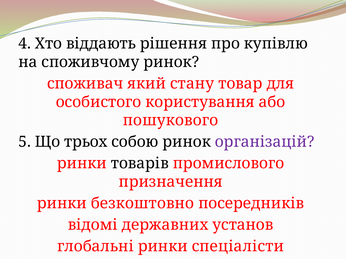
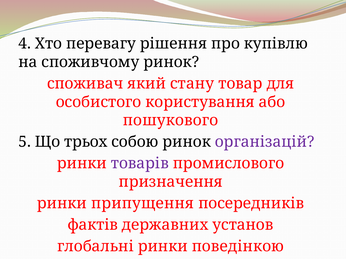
віддають: віддають -> перевагу (101, 44)
товарів colour: black -> purple (140, 164)
безкоштовно: безкоштовно -> припущення (142, 204)
відомі: відомі -> фактів (93, 225)
спеціалісти: спеціалісти -> поведінкою (238, 247)
